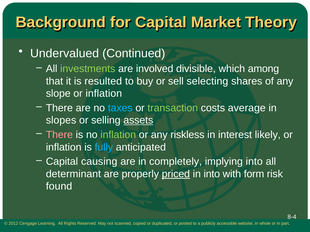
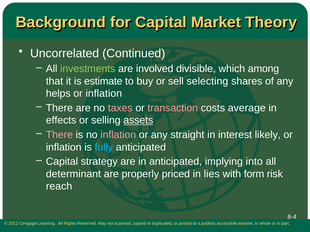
Undervalued: Undervalued -> Uncorrelated (65, 54)
resulted: resulted -> estimate (103, 81)
slope: slope -> helps (58, 94)
taxes colour: light blue -> pink (120, 108)
transaction colour: light green -> pink (173, 108)
slopes: slopes -> effects (61, 121)
inflation colour: light green -> pink (118, 135)
riskless: riskless -> straight (187, 135)
causing: causing -> strategy (99, 162)
in completely: completely -> anticipated (176, 162)
priced underline: present -> none (176, 174)
in into: into -> lies (212, 174)
found: found -> reach (59, 187)
